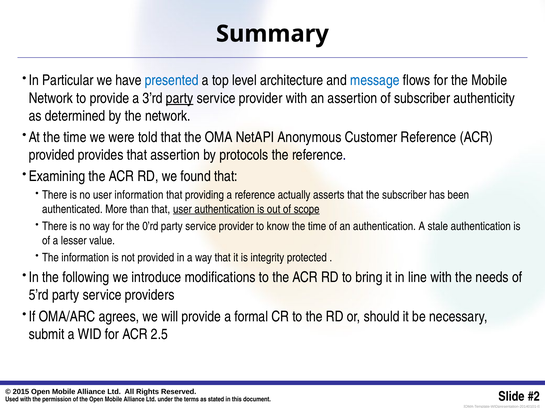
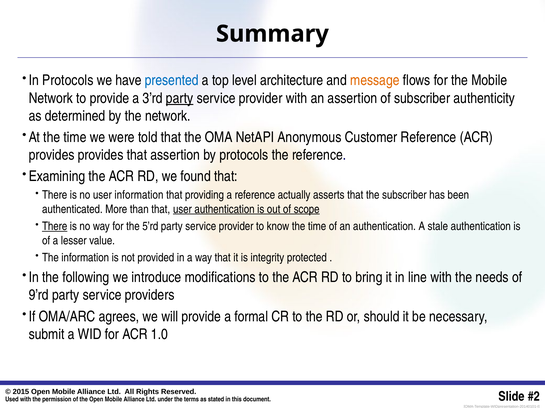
In Particular: Particular -> Protocols (68, 81)
message colour: blue -> orange (375, 81)
provided: provided -> provides (52, 155)
There underline: none -> present (55, 227)
0’rd: 0’rd -> 5’rd (150, 227)
5’rd: 5’rd -> 9’rd (39, 296)
2.5: 2.5 -> 1.0 (159, 335)
